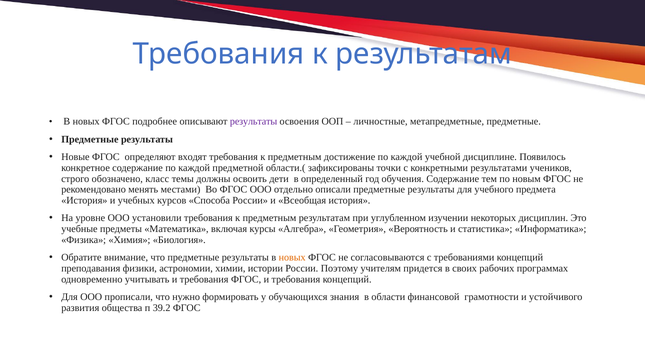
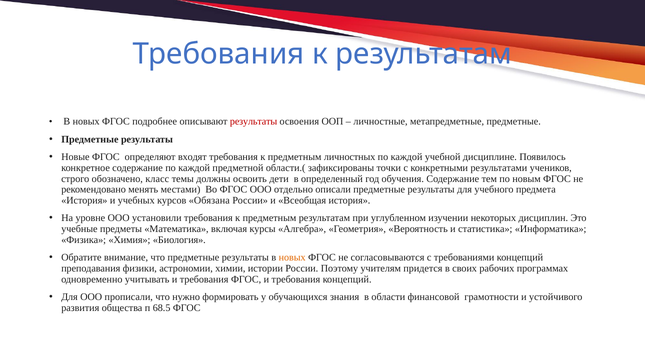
результаты colour: purple -> red (254, 122)
достижение: достижение -> личностных (350, 157)
Способа: Способа -> Обязана (209, 200)
39.2: 39.2 -> 68.5 (162, 308)
